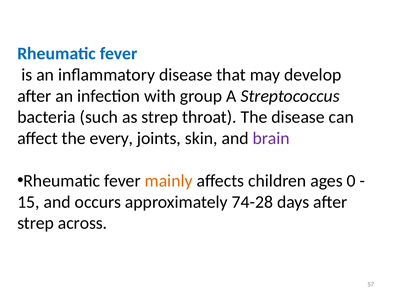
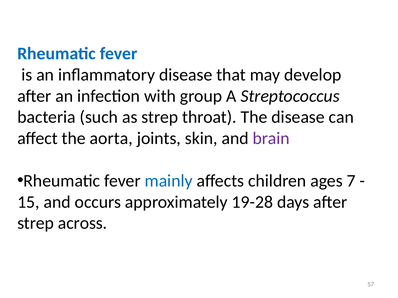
every: every -> aorta (111, 139)
mainly colour: orange -> blue (169, 181)
0: 0 -> 7 (351, 181)
74-28: 74-28 -> 19-28 (252, 202)
